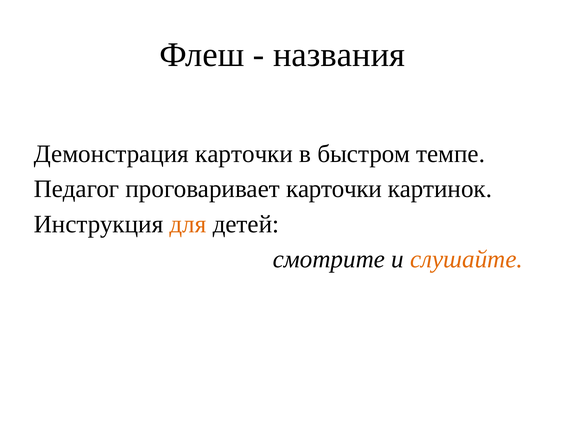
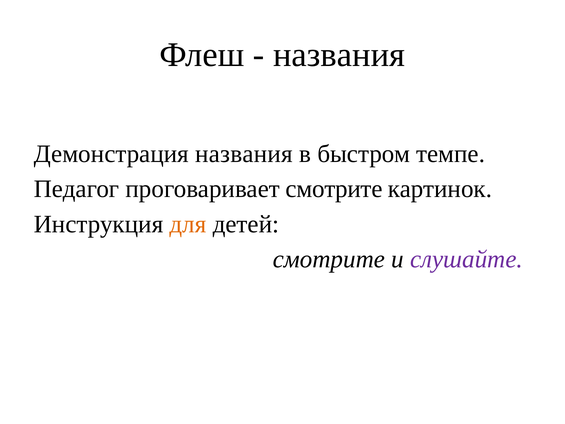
Демонстрация карточки: карточки -> названия (244, 154)
проговаривает карточки: карточки -> смотрите (334, 189)
слушайте colour: orange -> purple (466, 259)
